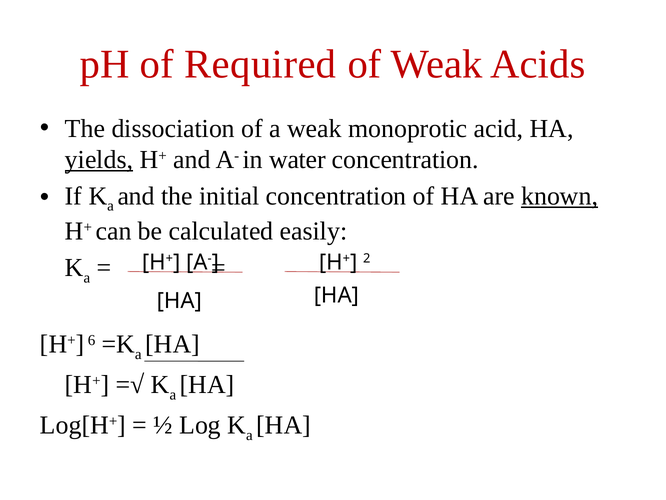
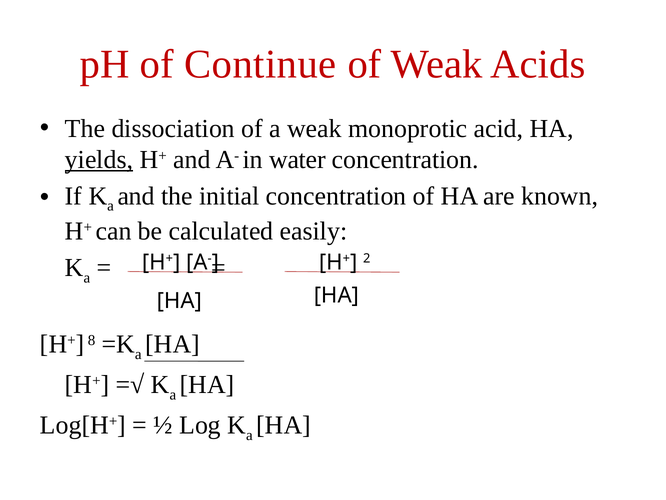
Required: Required -> Continue (260, 64)
known underline: present -> none (560, 196)
6: 6 -> 8 (92, 340)
